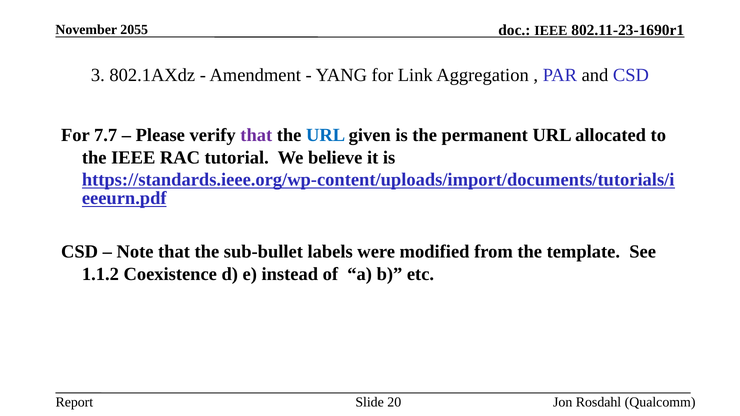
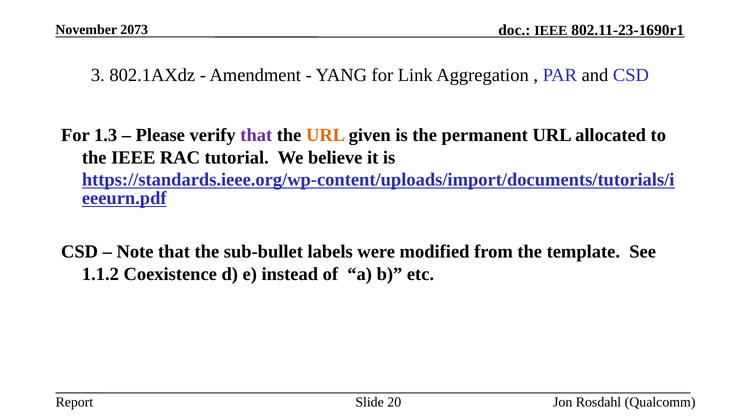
2055: 2055 -> 2073 (134, 29)
7.7: 7.7 -> 1.3 (106, 135)
URL colour: blue -> orange (326, 135)
